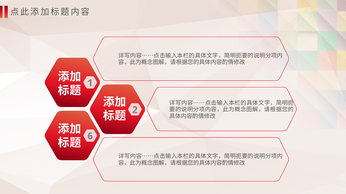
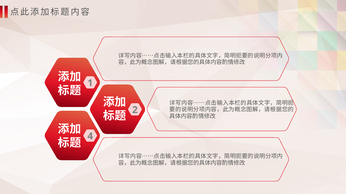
6: 6 -> 4 (90, 137)
